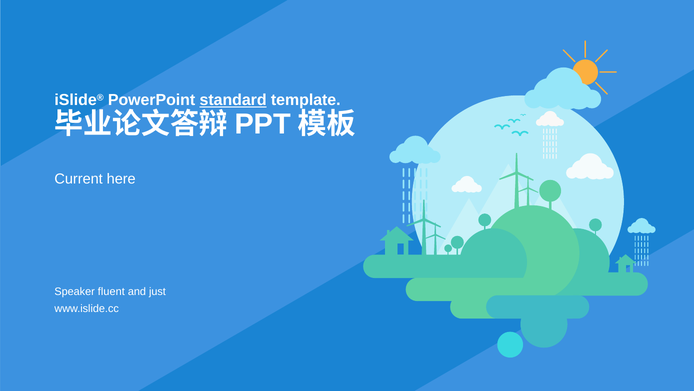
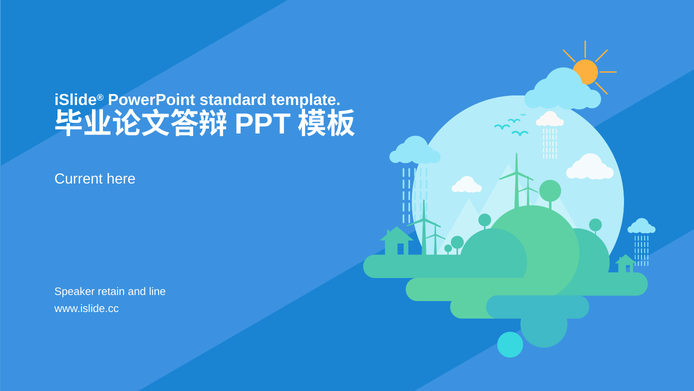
standard underline: present -> none (233, 100)
fluent: fluent -> retain (111, 291)
just: just -> line (157, 291)
